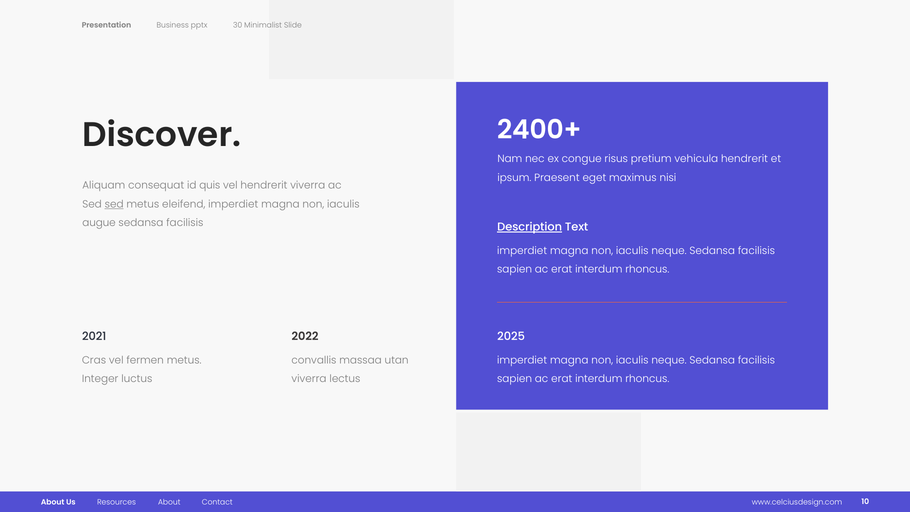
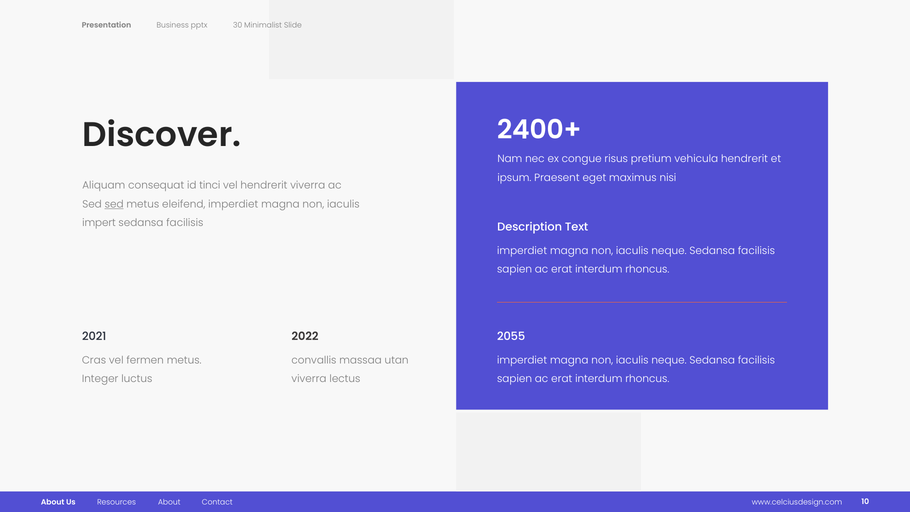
quis: quis -> tinci (210, 185)
augue: augue -> impert (99, 223)
Description underline: present -> none (530, 227)
2025: 2025 -> 2055 (511, 337)
